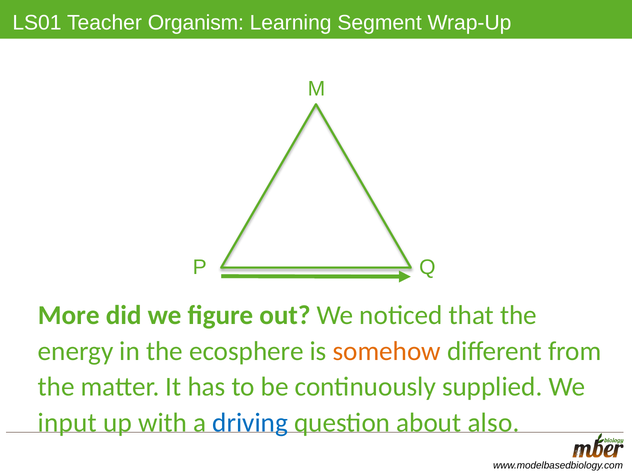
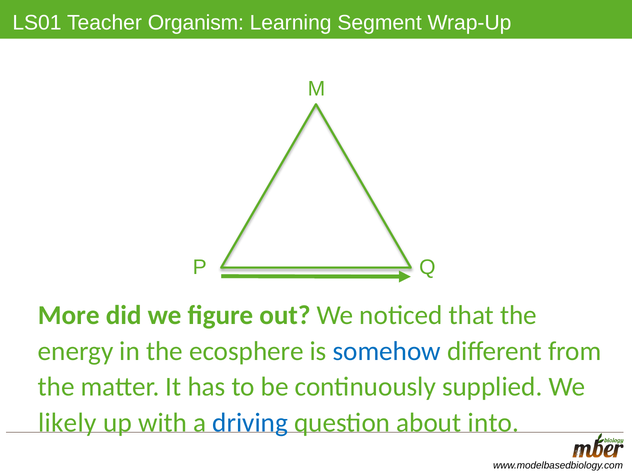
somehow colour: orange -> blue (387, 351)
input: input -> likely (67, 423)
also: also -> into (493, 423)
